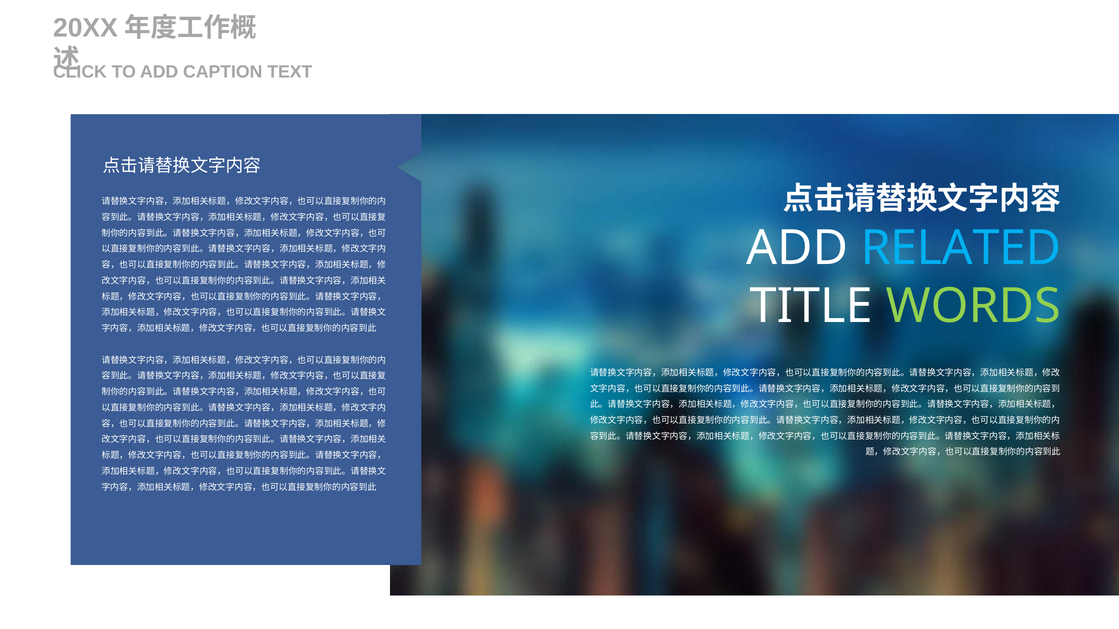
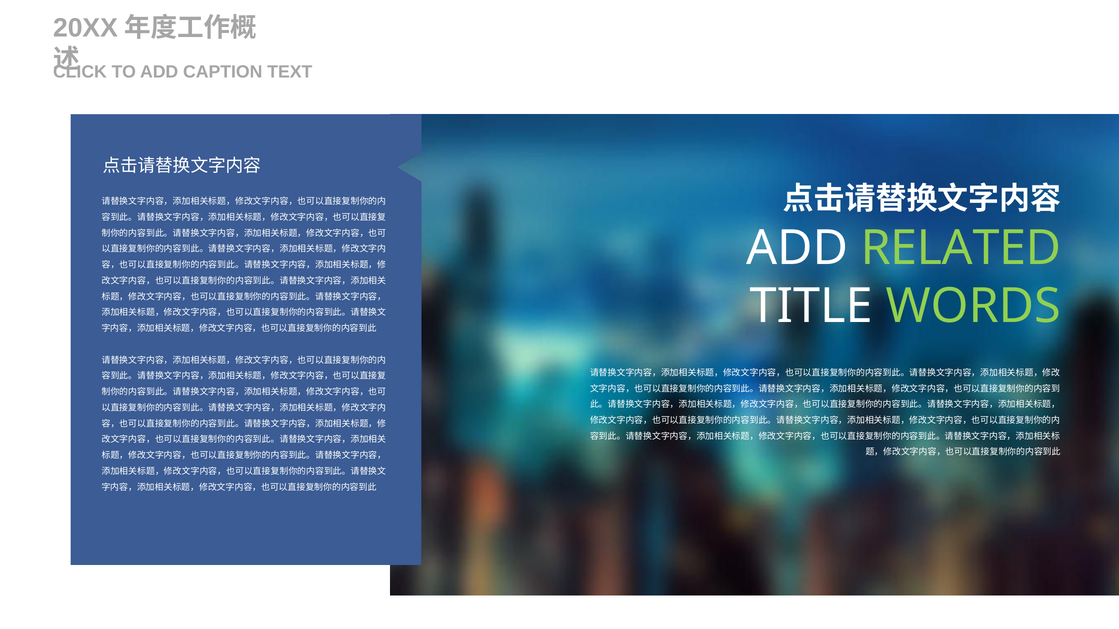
RELATED colour: light blue -> light green (961, 248)
